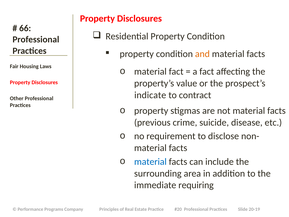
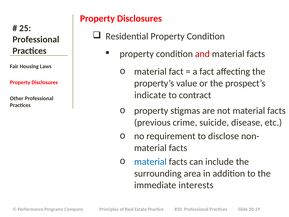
66: 66 -> 25 (25, 28)
and colour: orange -> red (202, 54)
requiring: requiring -> interests (196, 185)
